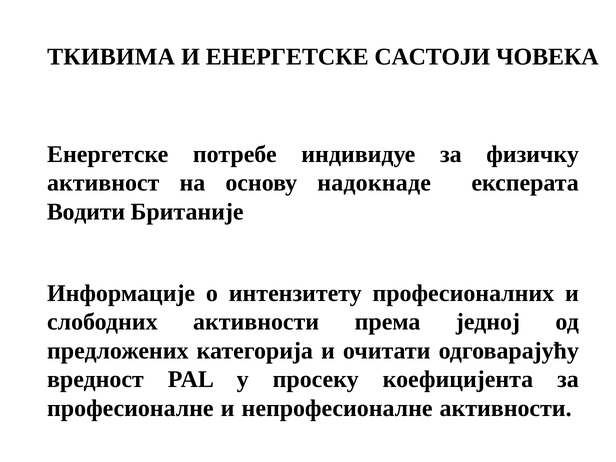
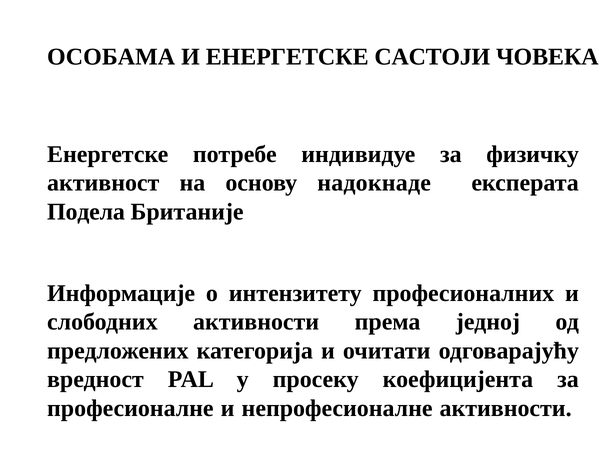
ТКИВИМА: ТКИВИМА -> ОСОБАМА (111, 57)
Водити: Водити -> Подела (86, 212)
